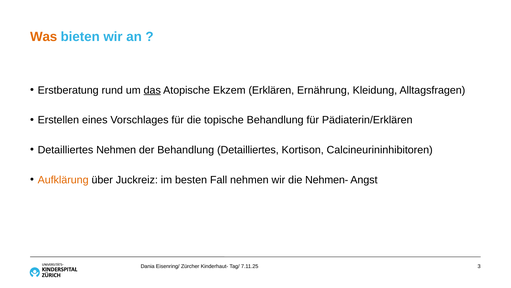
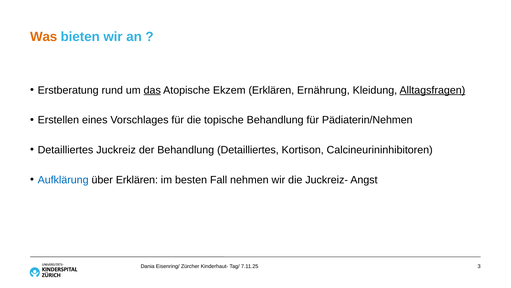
Alltagsfragen underline: none -> present (432, 90)
Pädiaterin/Erklären: Pädiaterin/Erklären -> Pädiaterin/Nehmen (367, 120)
Detailliertes Nehmen: Nehmen -> Juckreiz (116, 150)
Aufklärung colour: orange -> blue (63, 179)
über Juckreiz: Juckreiz -> Erklären (137, 179)
Nehmen-: Nehmen- -> Juckreiz- (327, 179)
